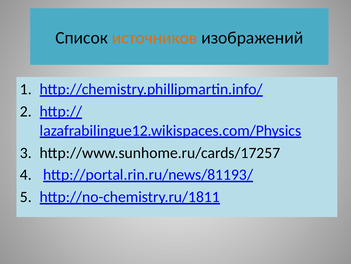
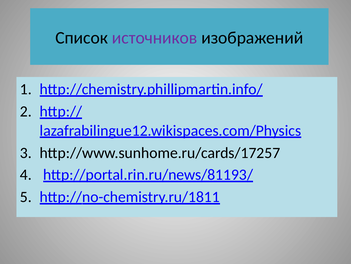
источников colour: orange -> purple (155, 38)
